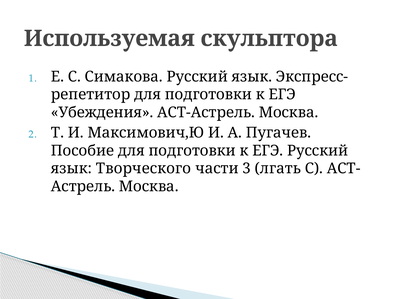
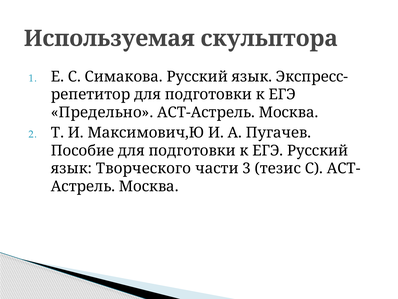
Убеждения: Убеждения -> Предельно (102, 112)
лгать: лгать -> тезис (278, 168)
